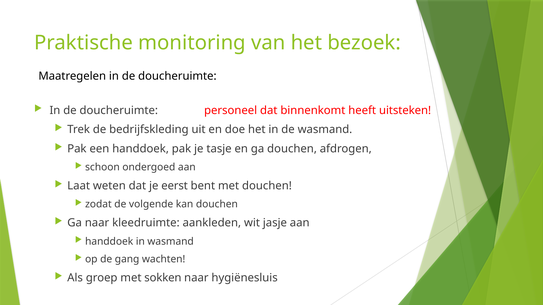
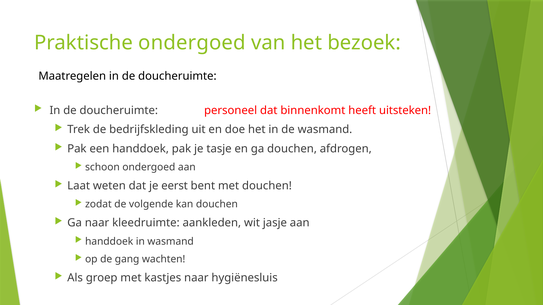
Praktische monitoring: monitoring -> ondergoed (192, 43)
sokken: sokken -> kastjes (163, 278)
